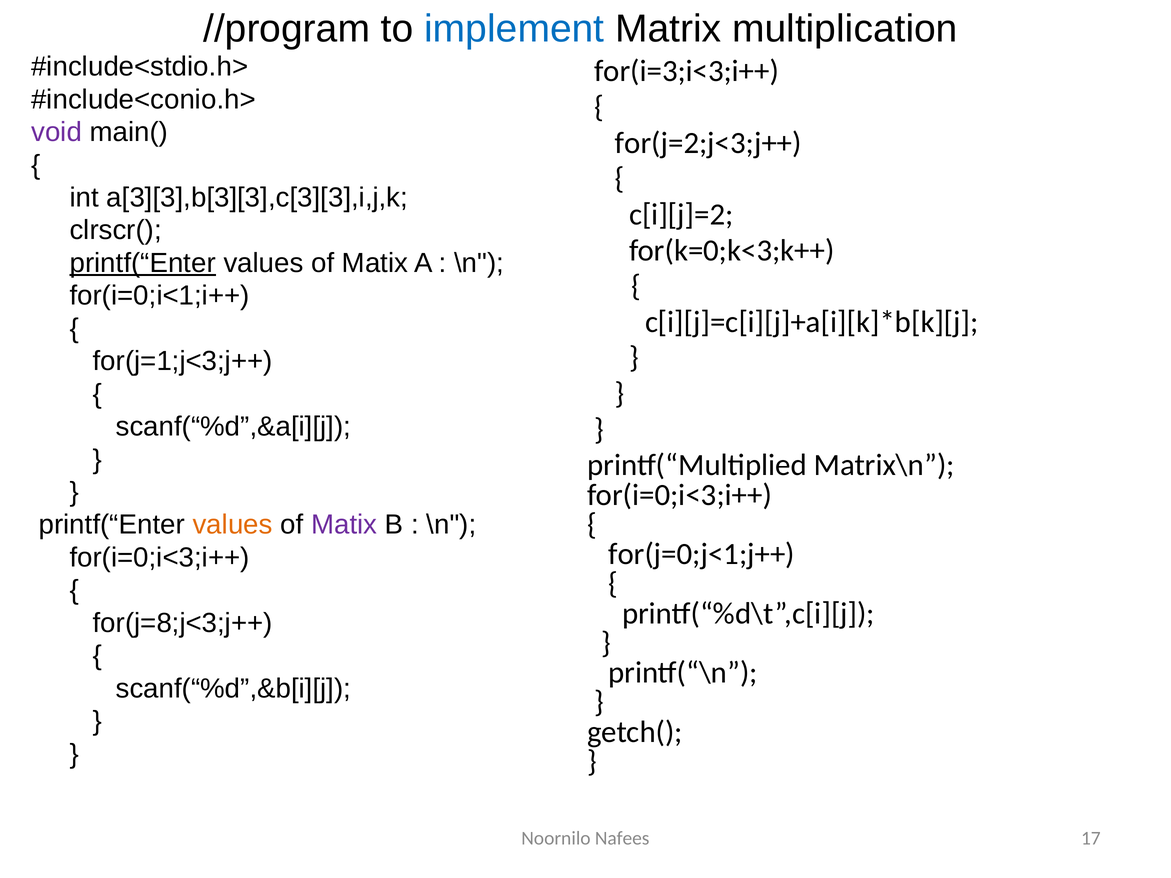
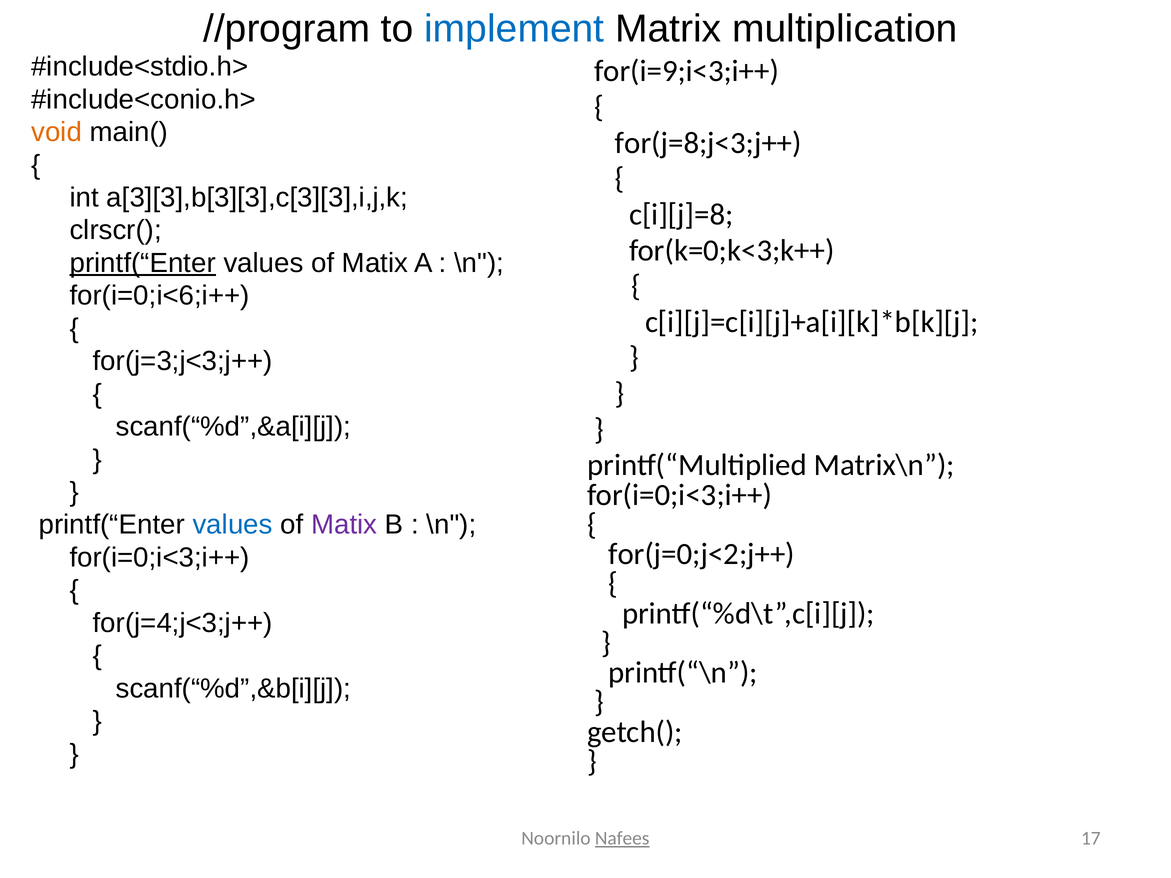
for(i=3;i<3;i++: for(i=3;i<3;i++ -> for(i=9;i<3;i++ (687, 71)
void colour: purple -> orange (57, 132)
for(j=2;j<3;j++: for(j=2;j<3;j++ -> for(j=8;j<3;j++ (708, 143)
c[i][j]=2: c[i][j]=2 -> c[i][j]=8 (681, 215)
for(i=0;i<1;i++: for(i=0;i<1;i++ -> for(i=0;i<6;i++ (160, 296)
for(j=1;j<3;j++: for(j=1;j<3;j++ -> for(j=3;j<3;j++ (183, 361)
values colour: orange -> blue (233, 525)
for(j=0;j<1;j++: for(j=0;j<1;j++ -> for(j=0;j<2;j++ (701, 554)
for(j=8;j<3;j++: for(j=8;j<3;j++ -> for(j=4;j<3;j++ (183, 623)
Nafees underline: none -> present (622, 839)
